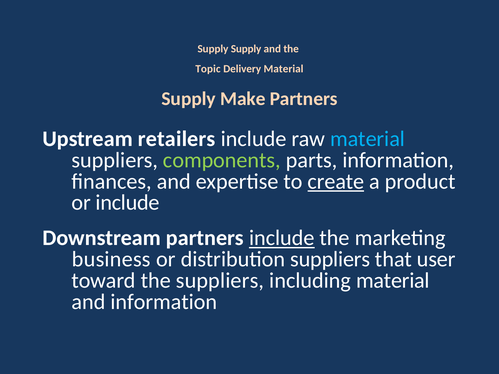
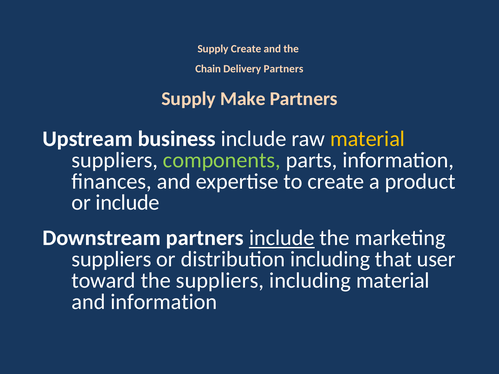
Supply Supply: Supply -> Create (246, 49)
Topic: Topic -> Chain (208, 69)
Delivery Material: Material -> Partners (284, 69)
retailers: retailers -> business (177, 139)
material colour: light blue -> yellow (368, 139)
create underline: present -> none (336, 181)
business: business -> suppliers (111, 259)
distribution suppliers: suppliers -> including (330, 259)
